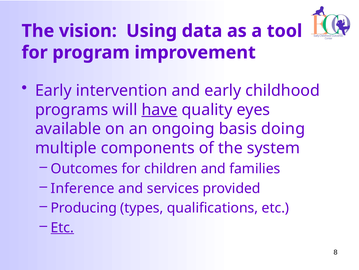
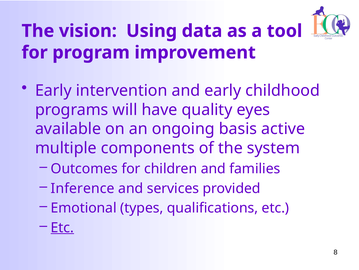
have underline: present -> none (160, 109)
doing: doing -> active (283, 129)
Producing: Producing -> Emotional (84, 207)
